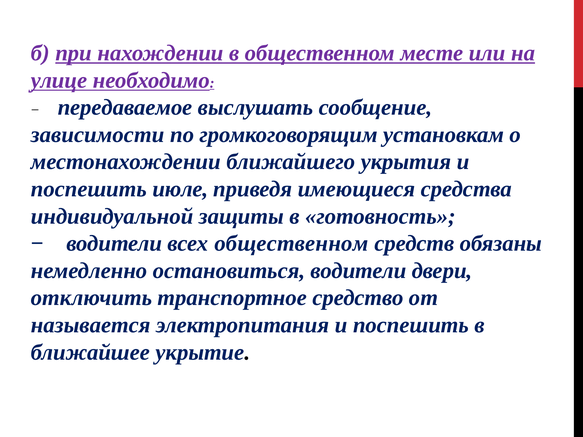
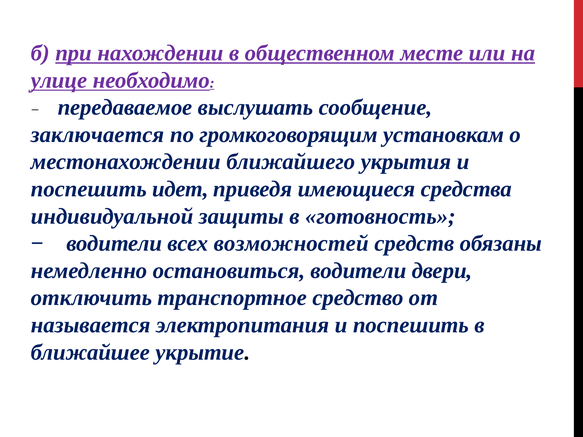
зависимости: зависимости -> заключается (98, 135)
июле: июле -> идет (180, 189)
всех общественном: общественном -> возможностей (291, 244)
